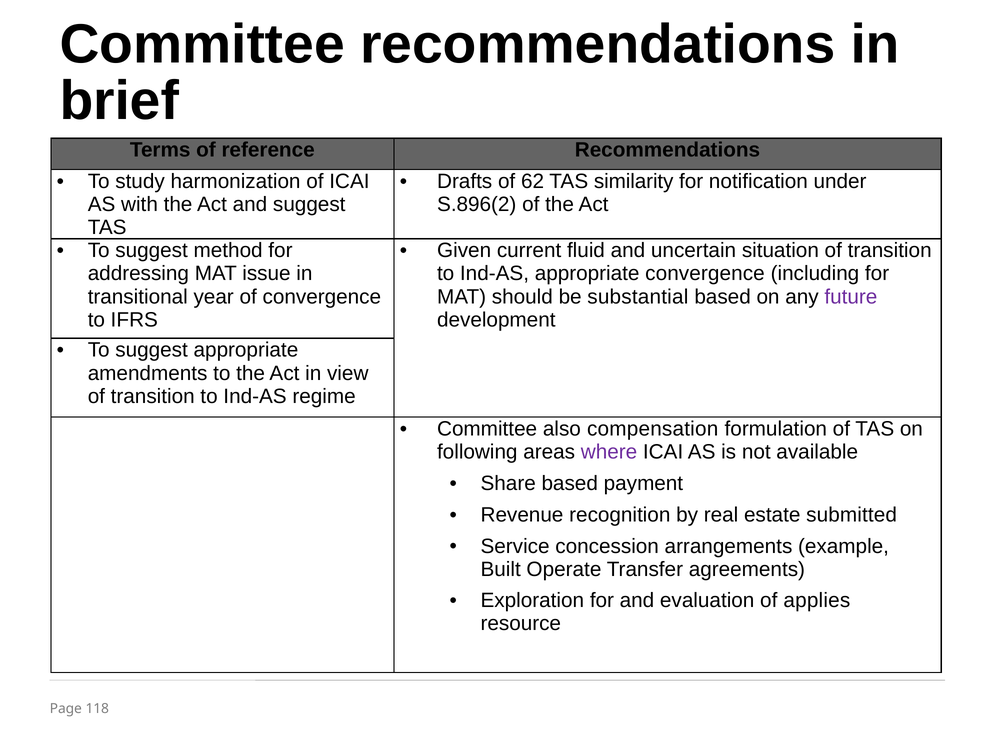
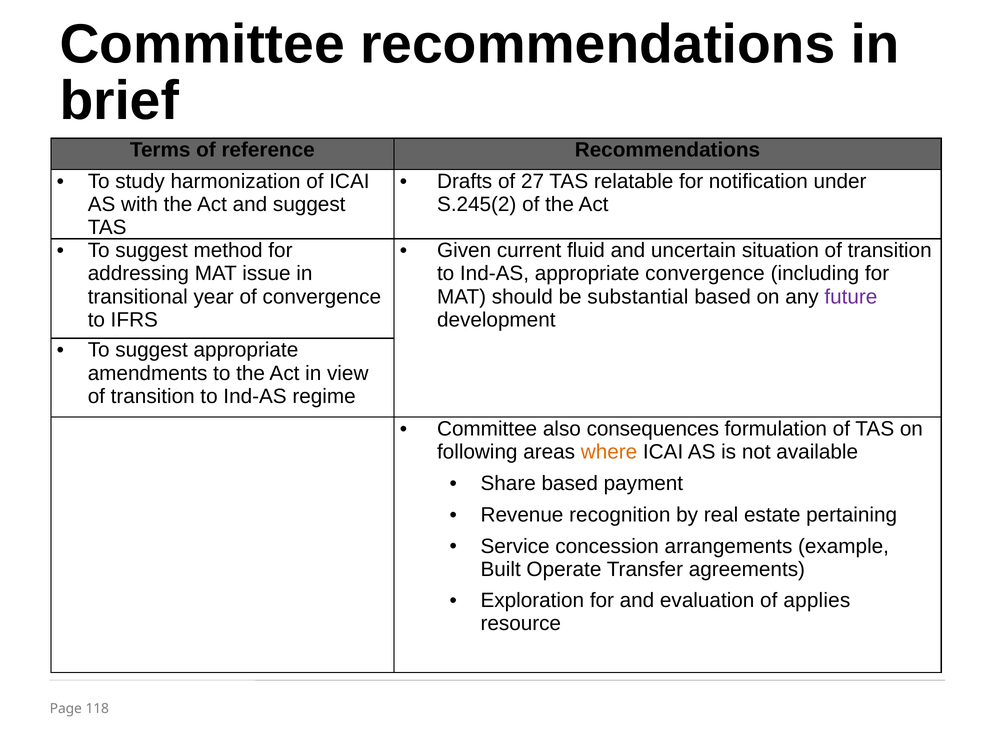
62: 62 -> 27 (533, 181)
similarity: similarity -> relatable (634, 181)
S.896(2: S.896(2 -> S.245(2 (477, 204)
compensation: compensation -> consequences (653, 429)
where colour: purple -> orange (609, 452)
submitted: submitted -> pertaining (852, 514)
